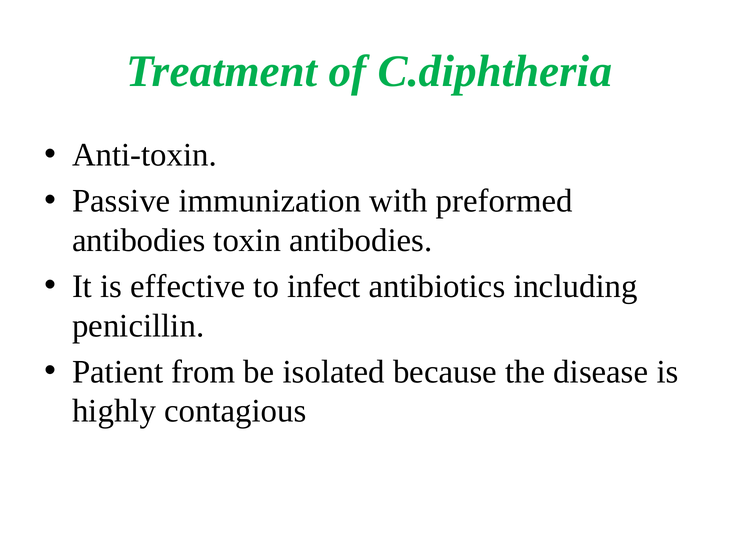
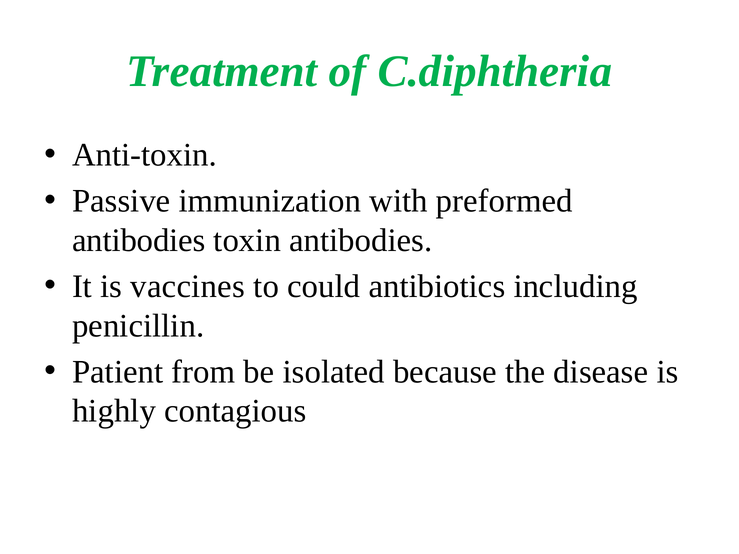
effective: effective -> vaccines (188, 286)
infect: infect -> could (324, 286)
